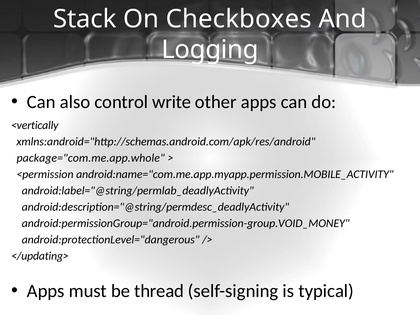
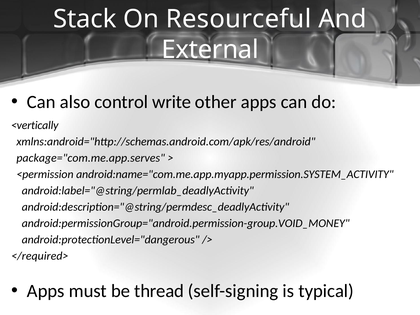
Checkboxes: Checkboxes -> Resourceful (239, 19)
Logging: Logging -> External (210, 50)
package="com.me.app.whole: package="com.me.app.whole -> package="com.me.app.serves (91, 158)
android:name="com.me.app.myapp.permission.MOBILE_ACTIVITY: android:name="com.me.app.myapp.permission.MOBILE_ACTIVITY -> android:name="com.me.app.myapp.permission.SYSTEM_ACTIVITY (235, 174)
</updating>: </updating> -> </required> (40, 256)
